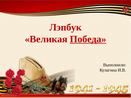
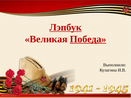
Лэпбук underline: none -> present (66, 27)
